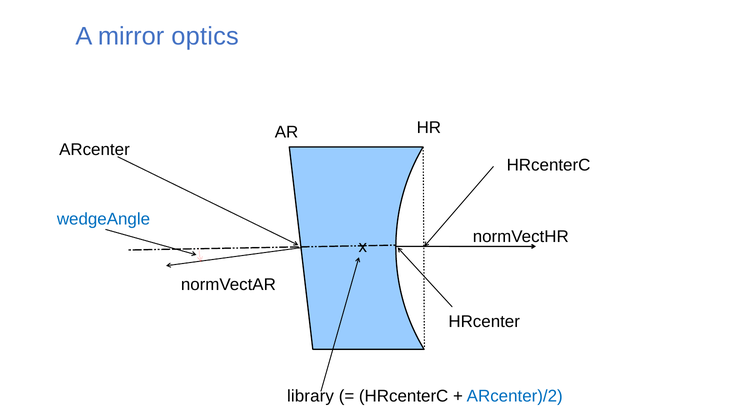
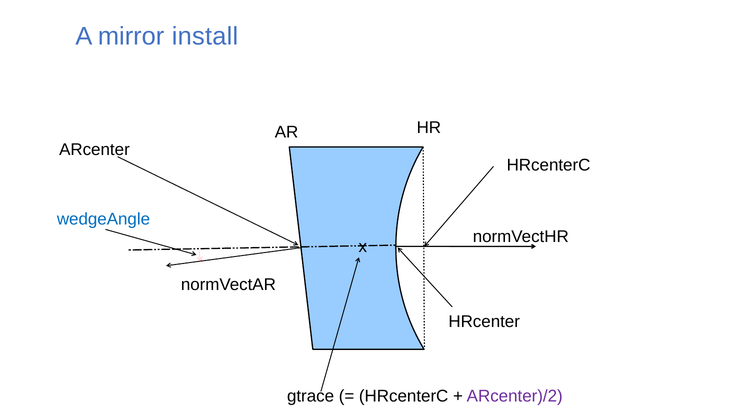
optics: optics -> install (205, 36)
library: library -> gtrace (311, 397)
ARcenter)/2 colour: blue -> purple (515, 397)
